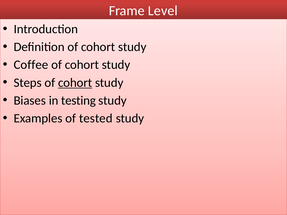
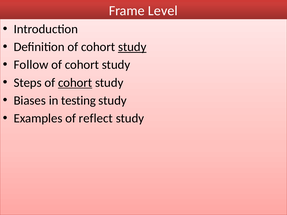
study underline: none -> present (132, 47)
Coffee: Coffee -> Follow (31, 65)
tested: tested -> reflect (96, 118)
